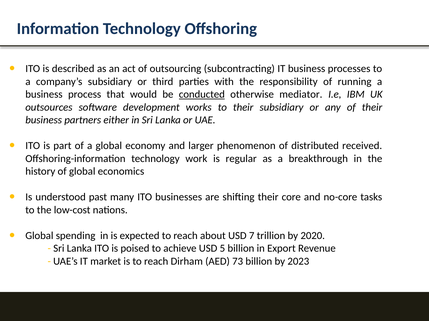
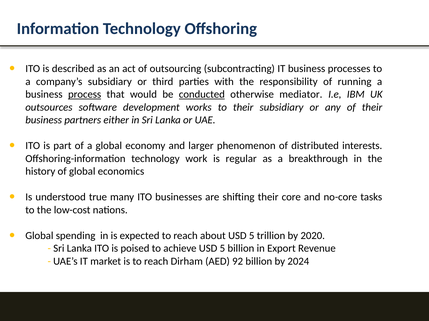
process underline: none -> present (85, 95)
received: received -> interests (362, 146)
past: past -> true (98, 197)
about USD 7: 7 -> 5 (252, 236)
73: 73 -> 92 (238, 262)
2023: 2023 -> 2024 (298, 262)
